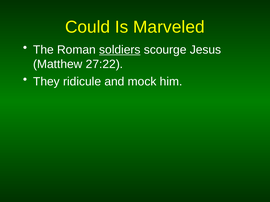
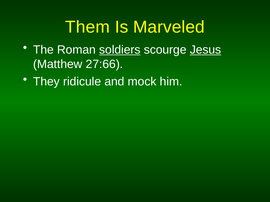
Could: Could -> Them (87, 27)
Jesus underline: none -> present (206, 50)
27:22: 27:22 -> 27:66 (104, 64)
